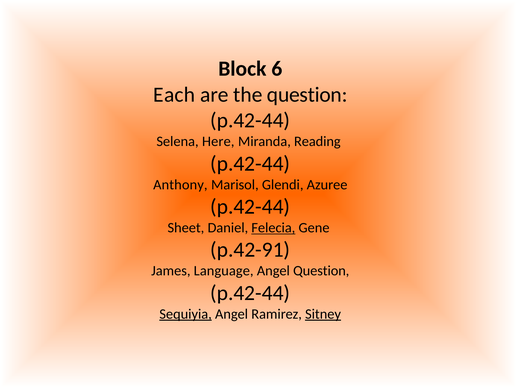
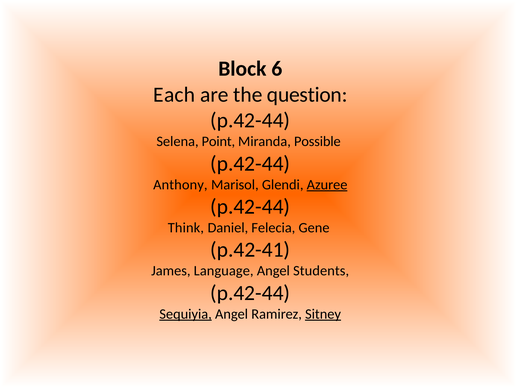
Here: Here -> Point (218, 141)
Reading: Reading -> Possible (317, 141)
Azuree underline: none -> present (327, 185)
Sheet: Sheet -> Think (186, 228)
Felecia underline: present -> none (273, 228)
p.42-91: p.42-91 -> p.42-41 (250, 250)
Angel Question: Question -> Students (321, 271)
